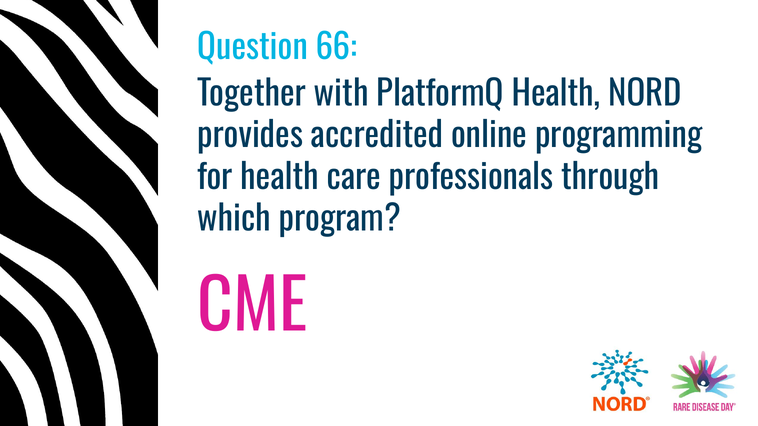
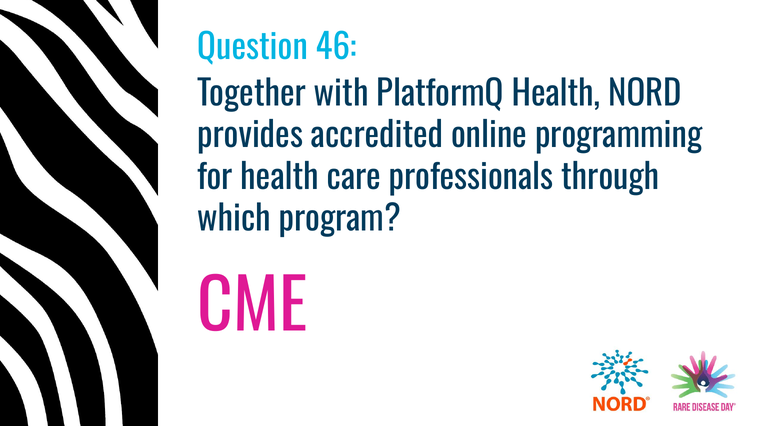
66: 66 -> 46 (336, 48)
